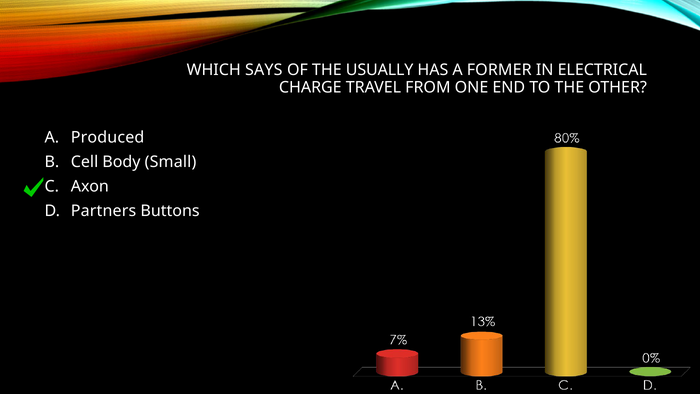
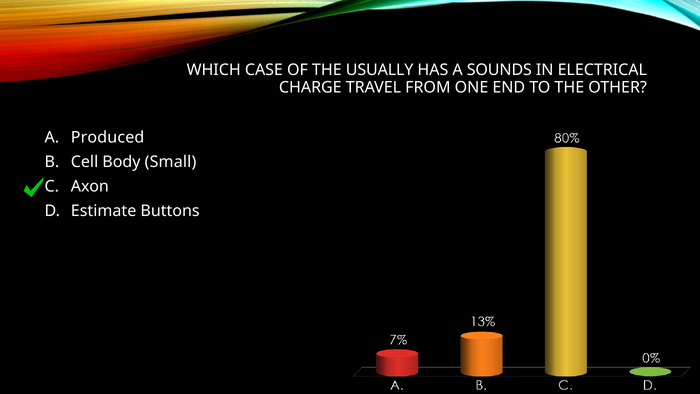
SAYS: SAYS -> CASE (264, 70)
FORMER: FORMER -> SOUNDS (499, 70)
Partners: Partners -> Estimate (104, 211)
